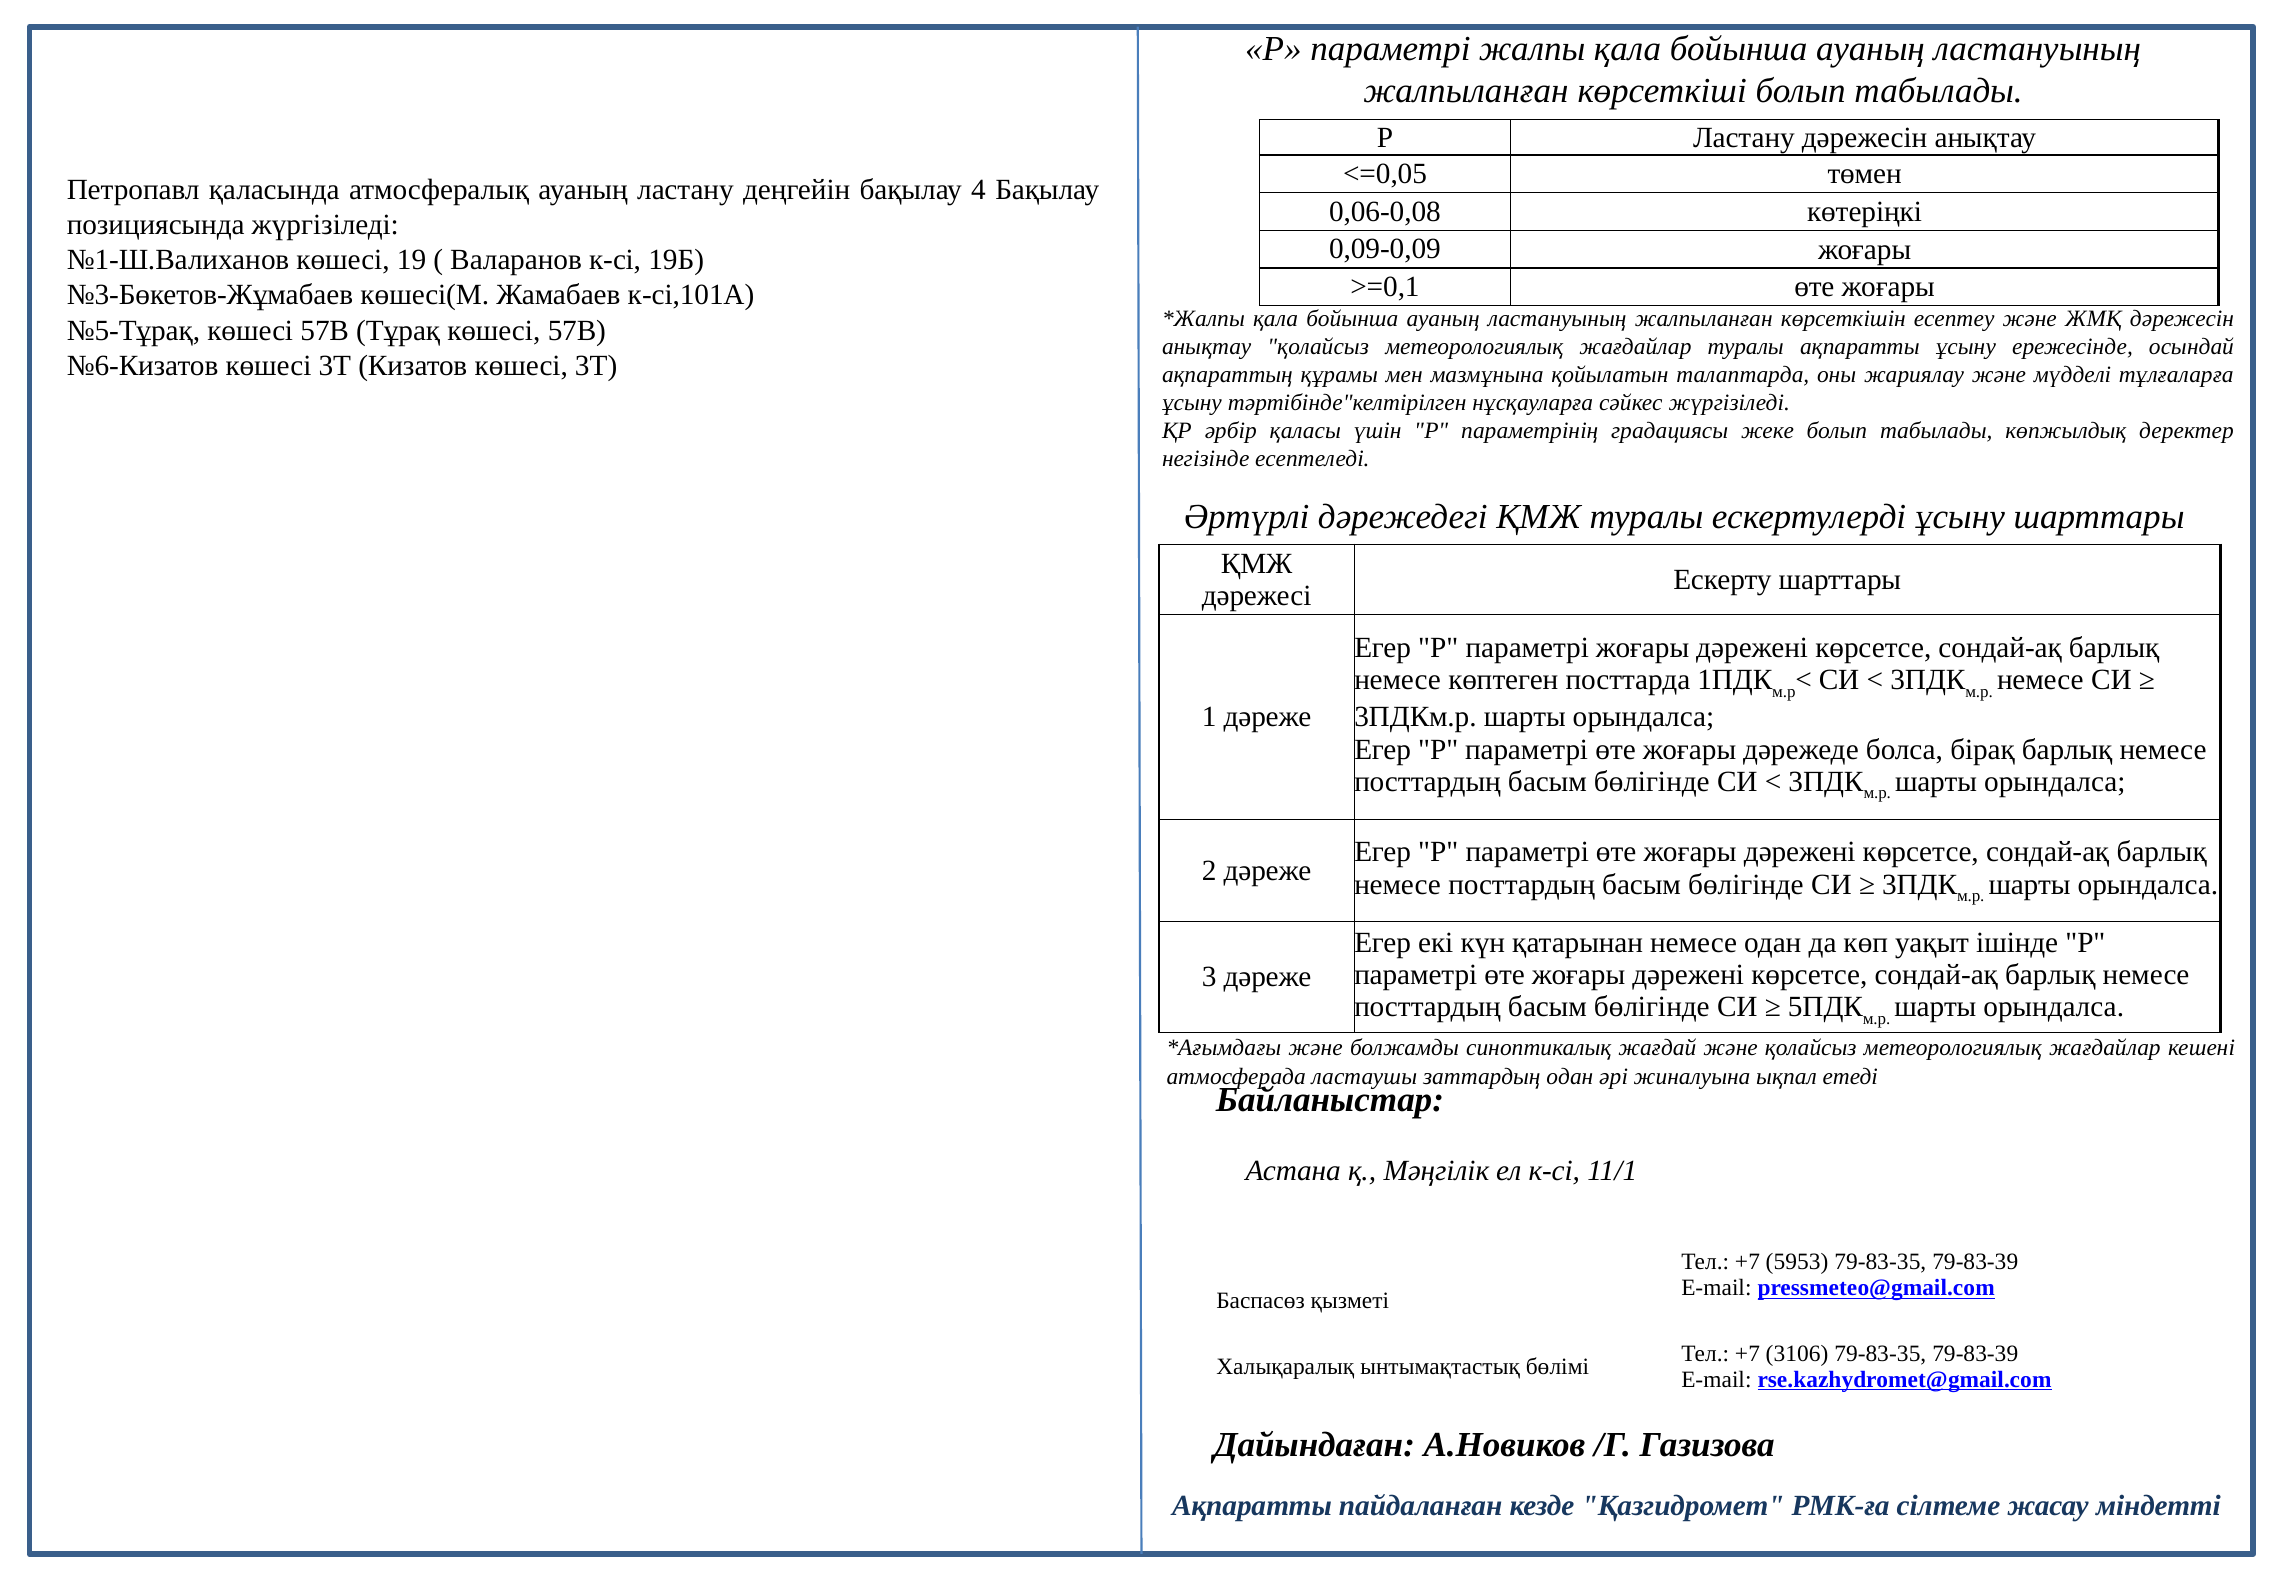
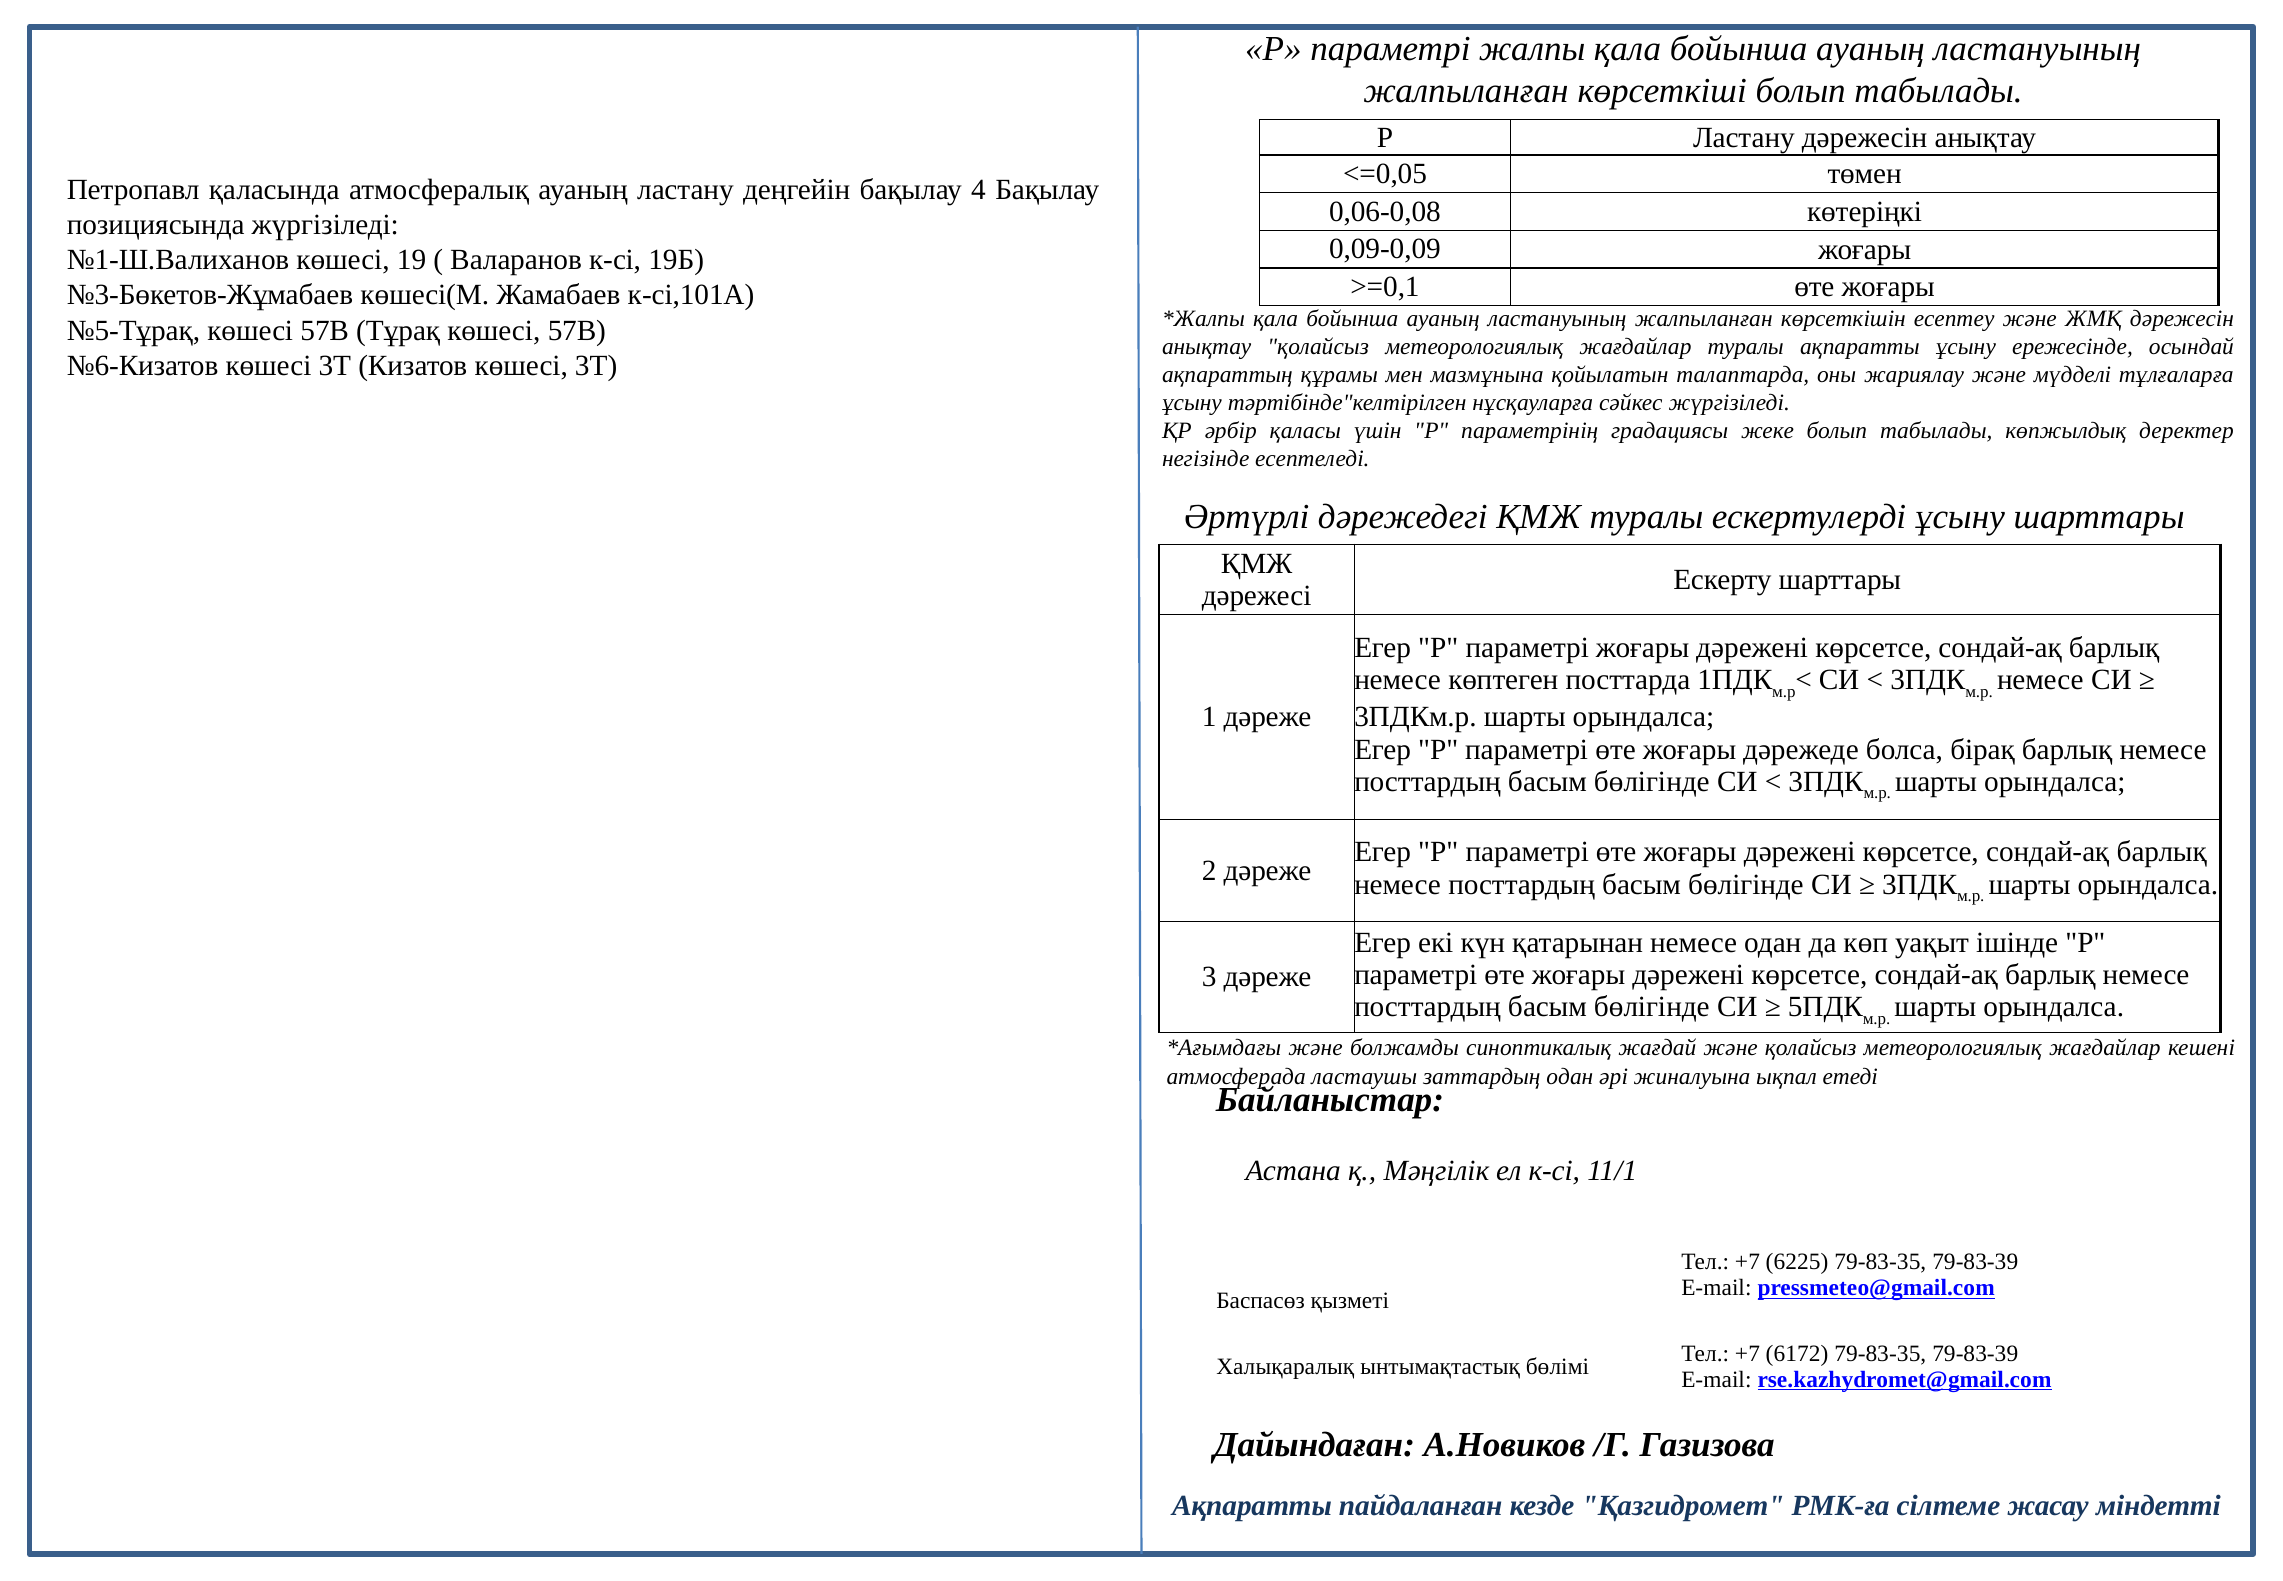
5953: 5953 -> 6225 (1797, 1262)
3106: 3106 -> 6172 (1797, 1353)
